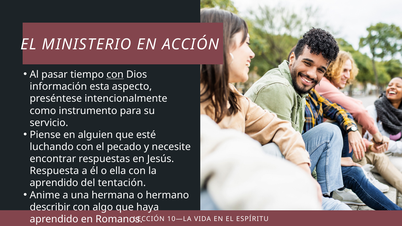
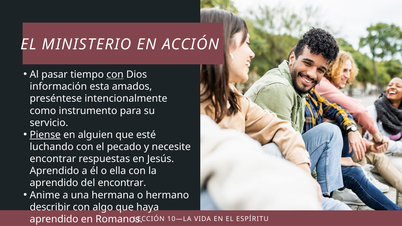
aspecto: aspecto -> amados (132, 87)
Piense underline: none -> present (45, 135)
Respuesta: Respuesta -> Aprendido (54, 171)
del tentación: tentación -> encontrar (122, 183)
